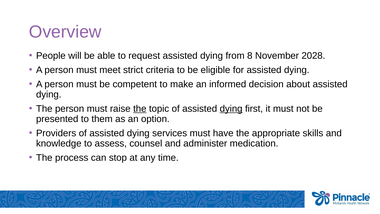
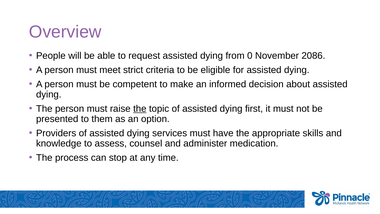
8: 8 -> 0 (250, 56)
2028: 2028 -> 2086 (313, 56)
dying underline: present -> none (231, 109)
